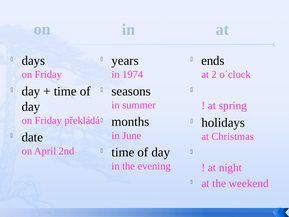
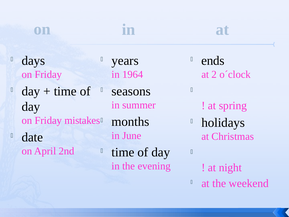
1974: 1974 -> 1964 (133, 74)
překládá: překládá -> mistakes (82, 120)
